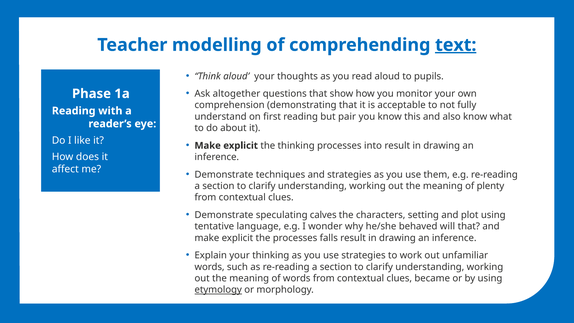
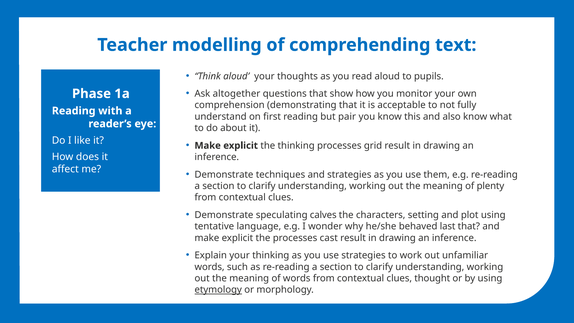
text underline: present -> none (456, 45)
into: into -> grid (373, 146)
will: will -> last (448, 226)
falls: falls -> cast (329, 238)
became: became -> thought (432, 278)
